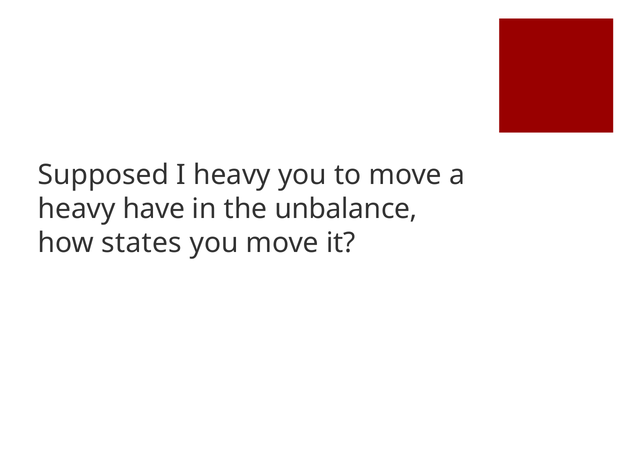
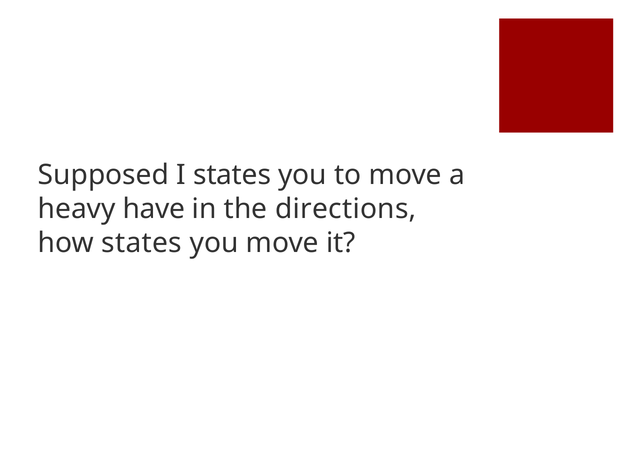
I heavy: heavy -> states (232, 175)
unbalance: unbalance -> directions (346, 209)
